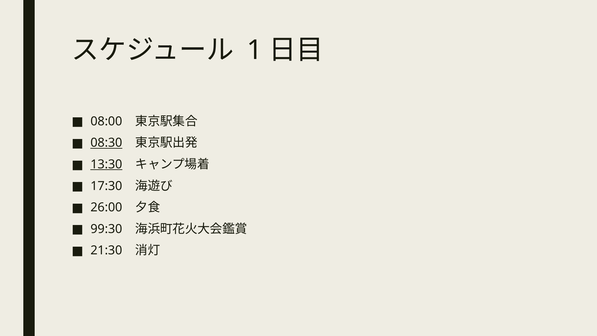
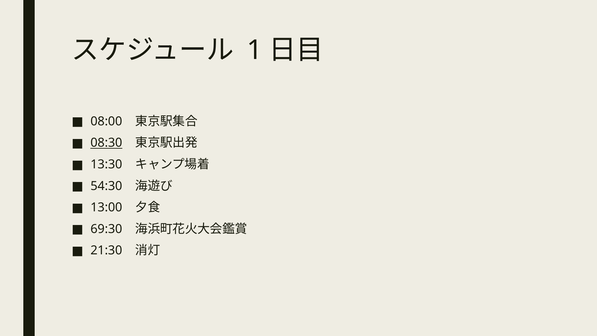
13:30 underline: present -> none (106, 164)
17:30: 17:30 -> 54:30 (106, 186)
26:00: 26:00 -> 13:00 (106, 207)
99:30: 99:30 -> 69:30 (106, 229)
